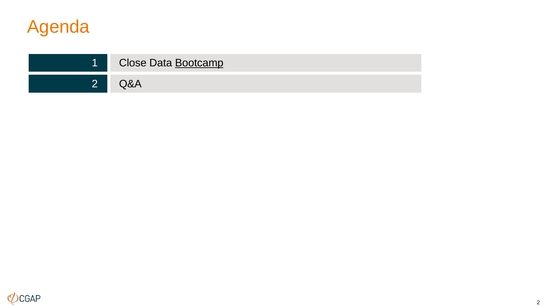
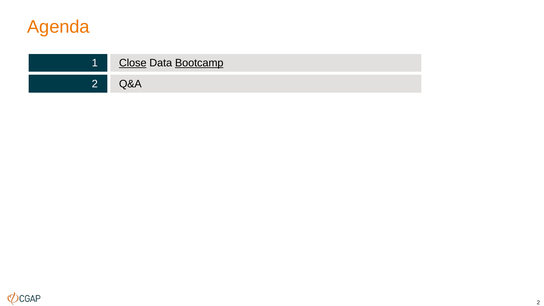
Close underline: none -> present (133, 63)
